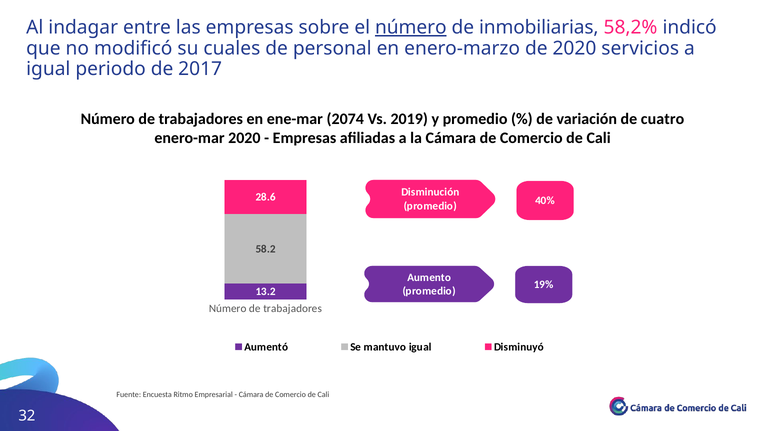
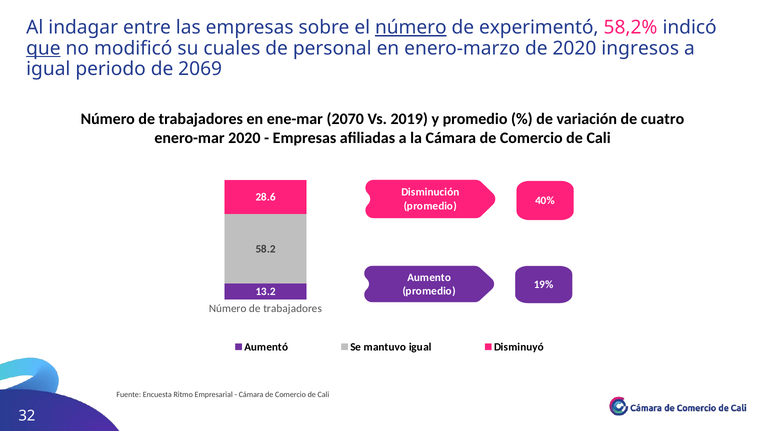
inmobiliarias: inmobiliarias -> experimentó (539, 28)
que underline: none -> present (43, 48)
servicios: servicios -> ingresos (640, 48)
2017: 2017 -> 2069 (200, 69)
2074: 2074 -> 2070 (345, 119)
